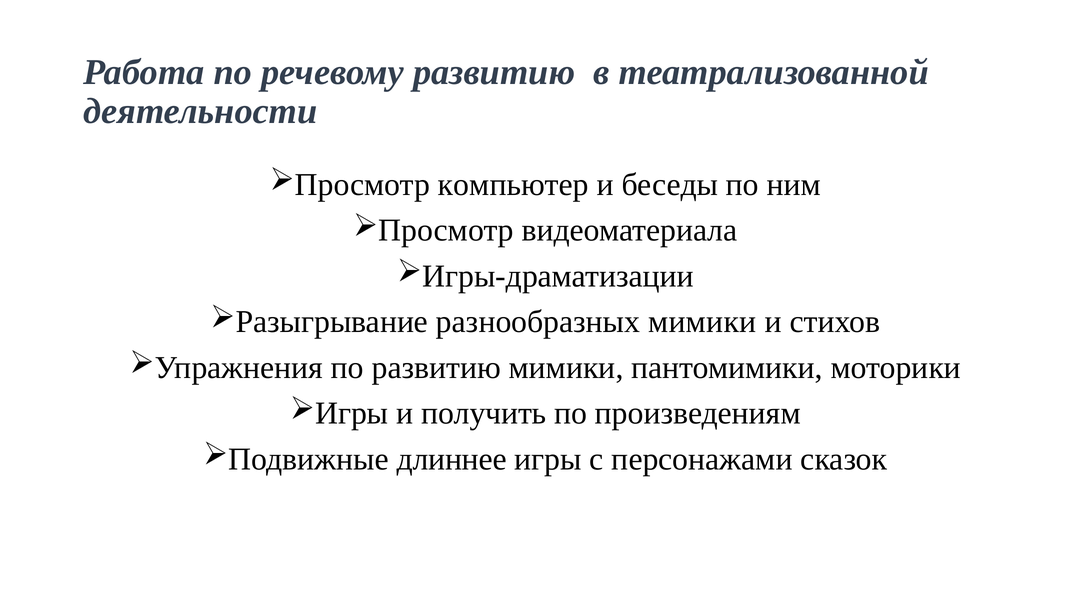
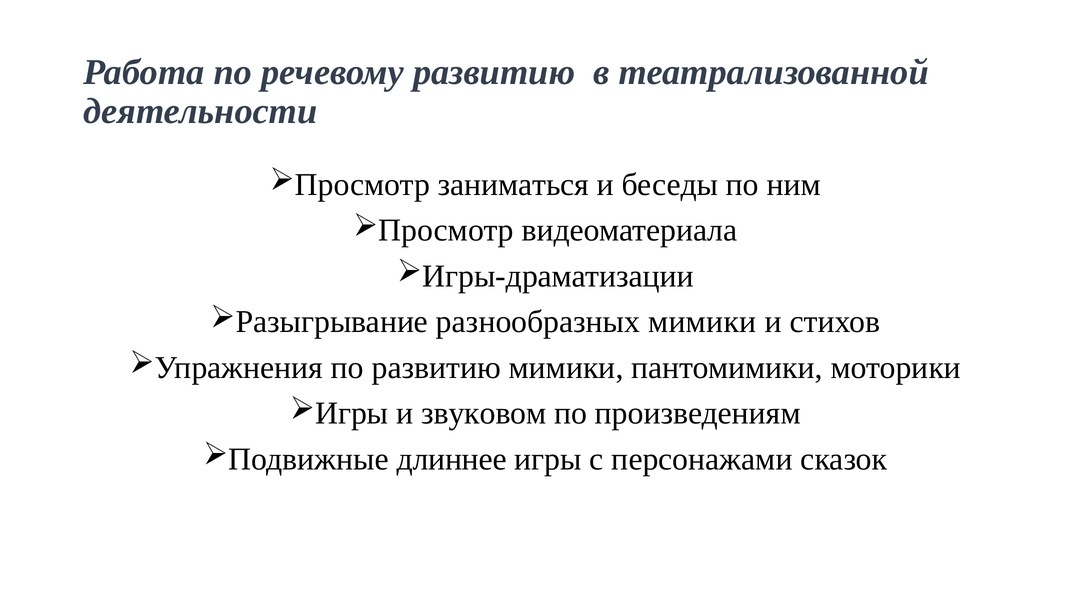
компьютер: компьютер -> заниматься (514, 184)
получить: получить -> звуковом (484, 413)
